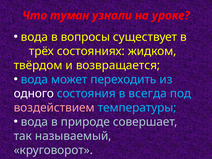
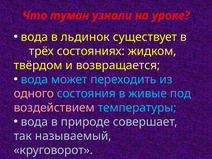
вопросы: вопросы -> льдинок (85, 37)
одного colour: white -> pink (34, 94)
всегда: всегда -> живые (148, 94)
